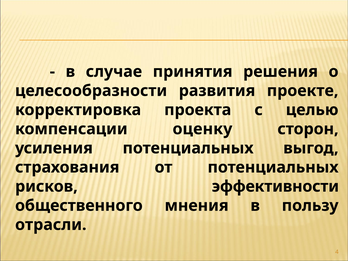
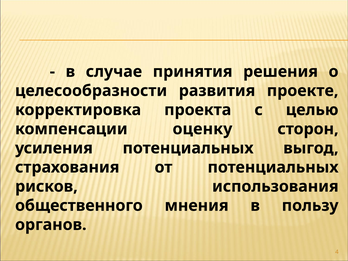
эффективности: эффективности -> использования (275, 186)
отрасли: отрасли -> органов (51, 225)
